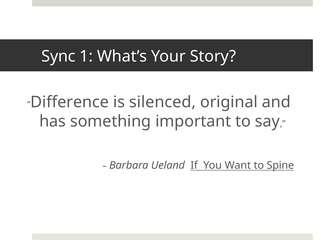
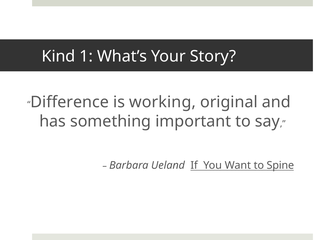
Sync: Sync -> Kind (59, 57)
silenced: silenced -> working (162, 102)
